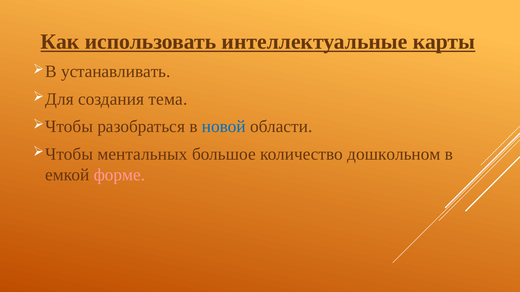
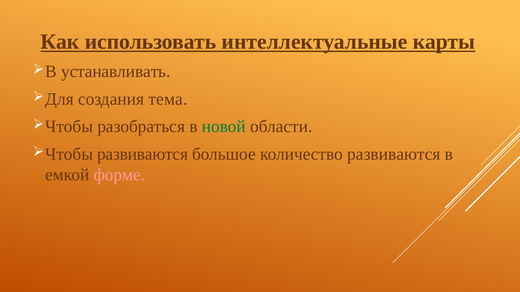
новой colour: blue -> green (224, 127)
ментальных: ментальных -> развиваются (143, 154)
количество дошкольном: дошкольном -> развиваются (394, 154)
